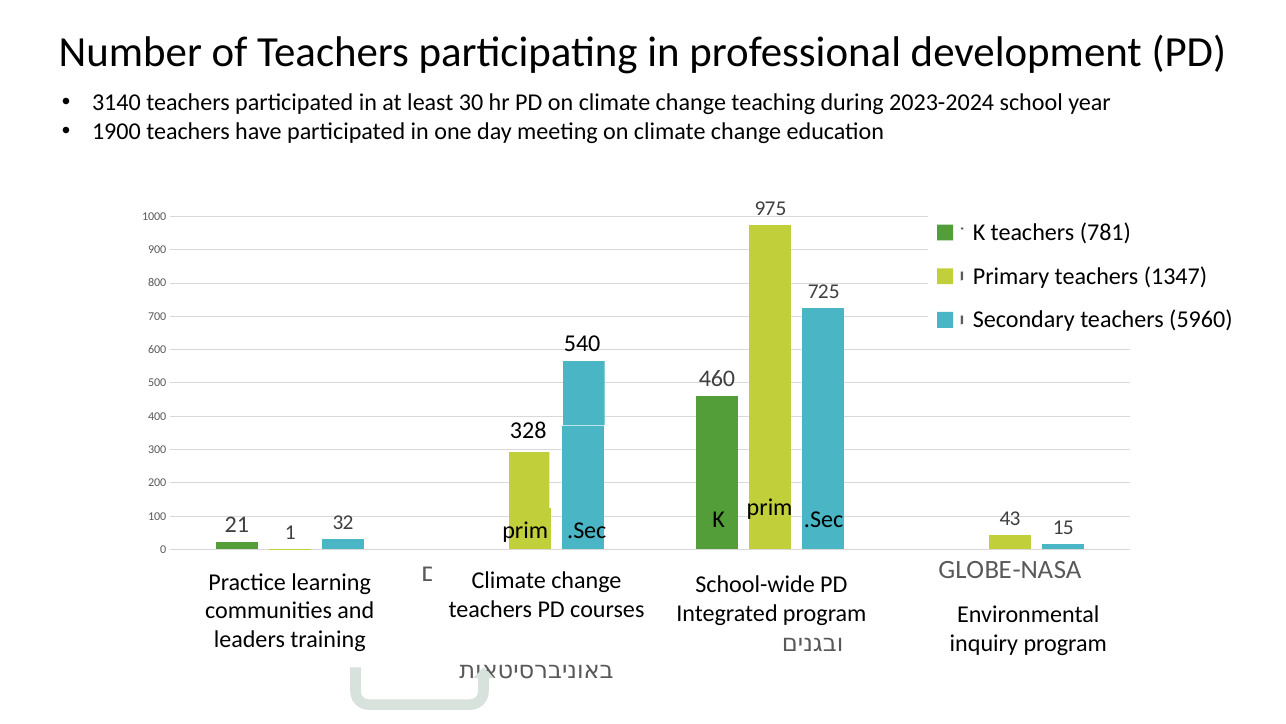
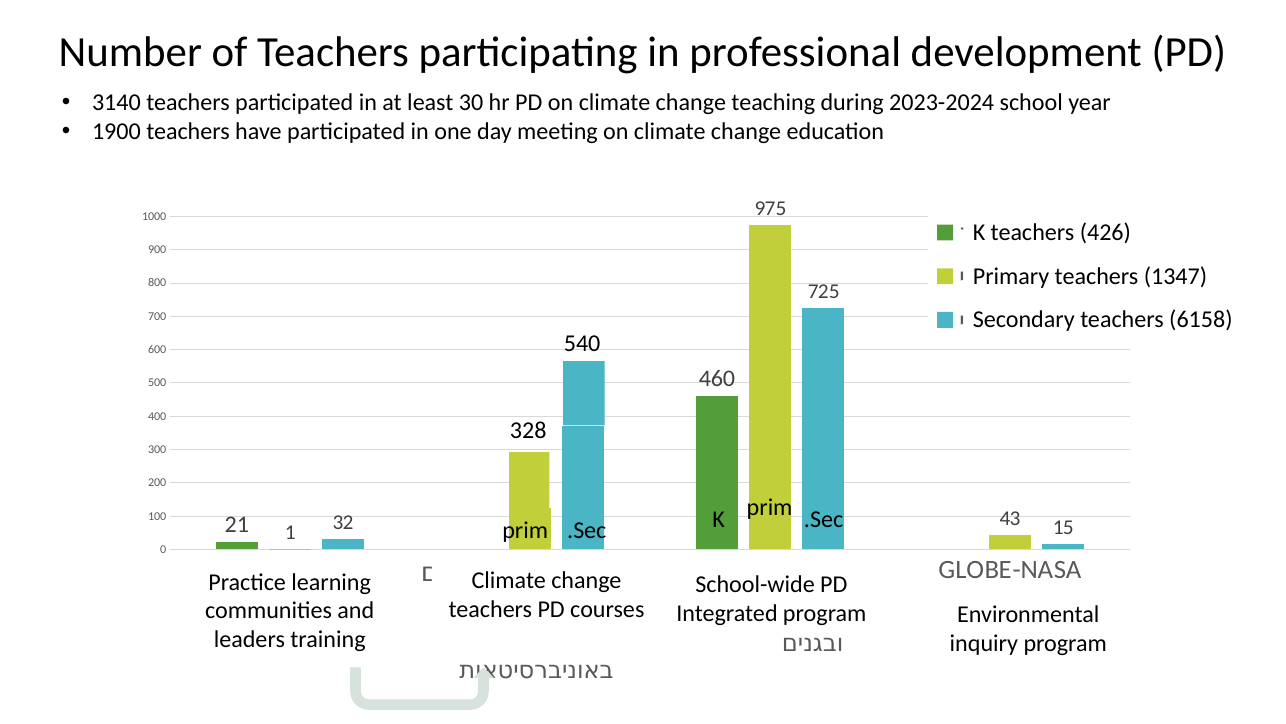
781: 781 -> 426 (1105, 233)
5960: 5960 -> 6158 (1201, 320)
